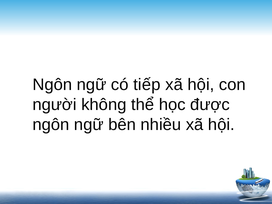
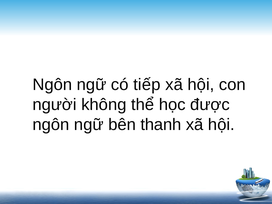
nhiều: nhiều -> thanh (161, 125)
